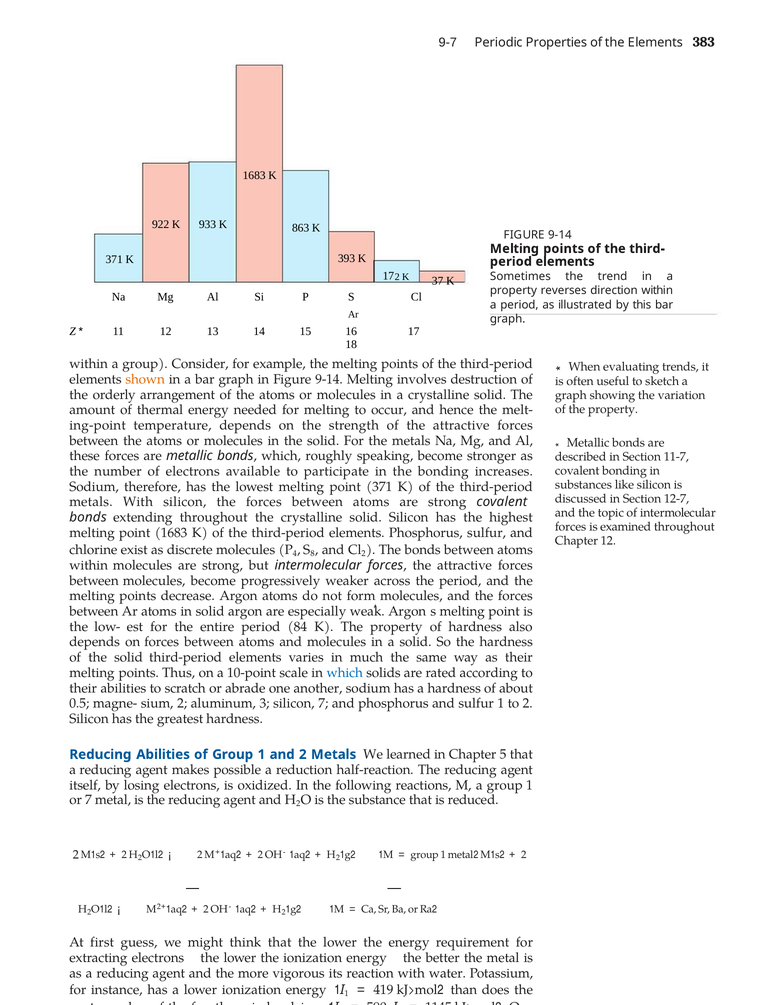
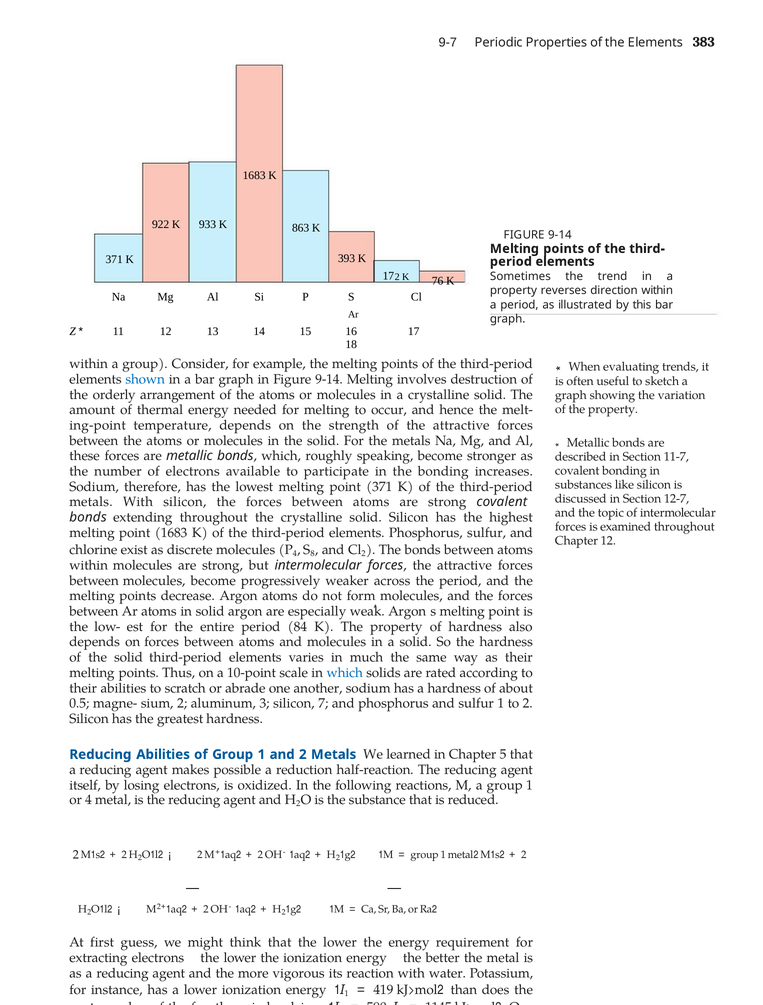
37: 37 -> 76 (438, 281)
shown colour: orange -> blue (145, 380)
or 7: 7 -> 4 (88, 800)
